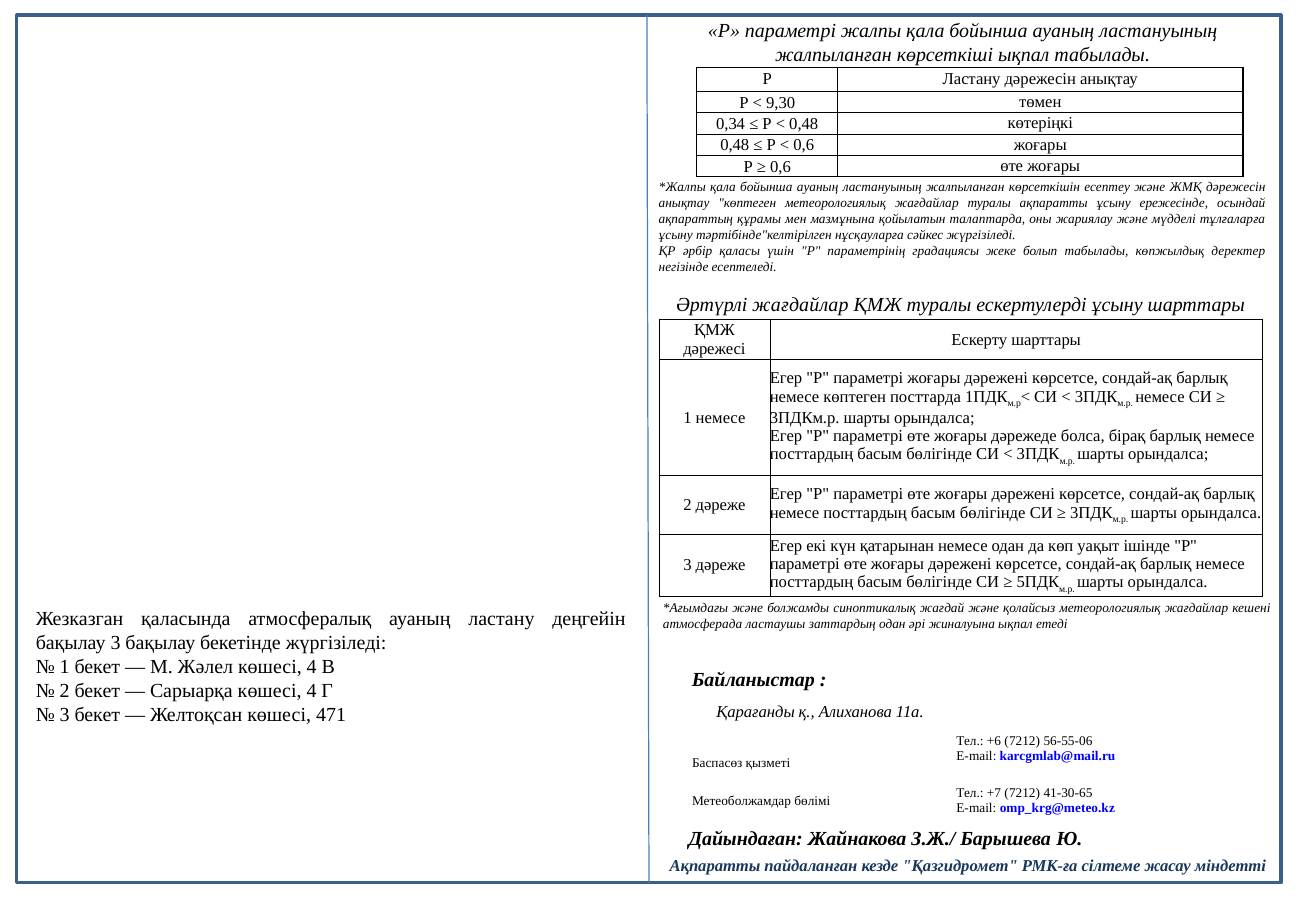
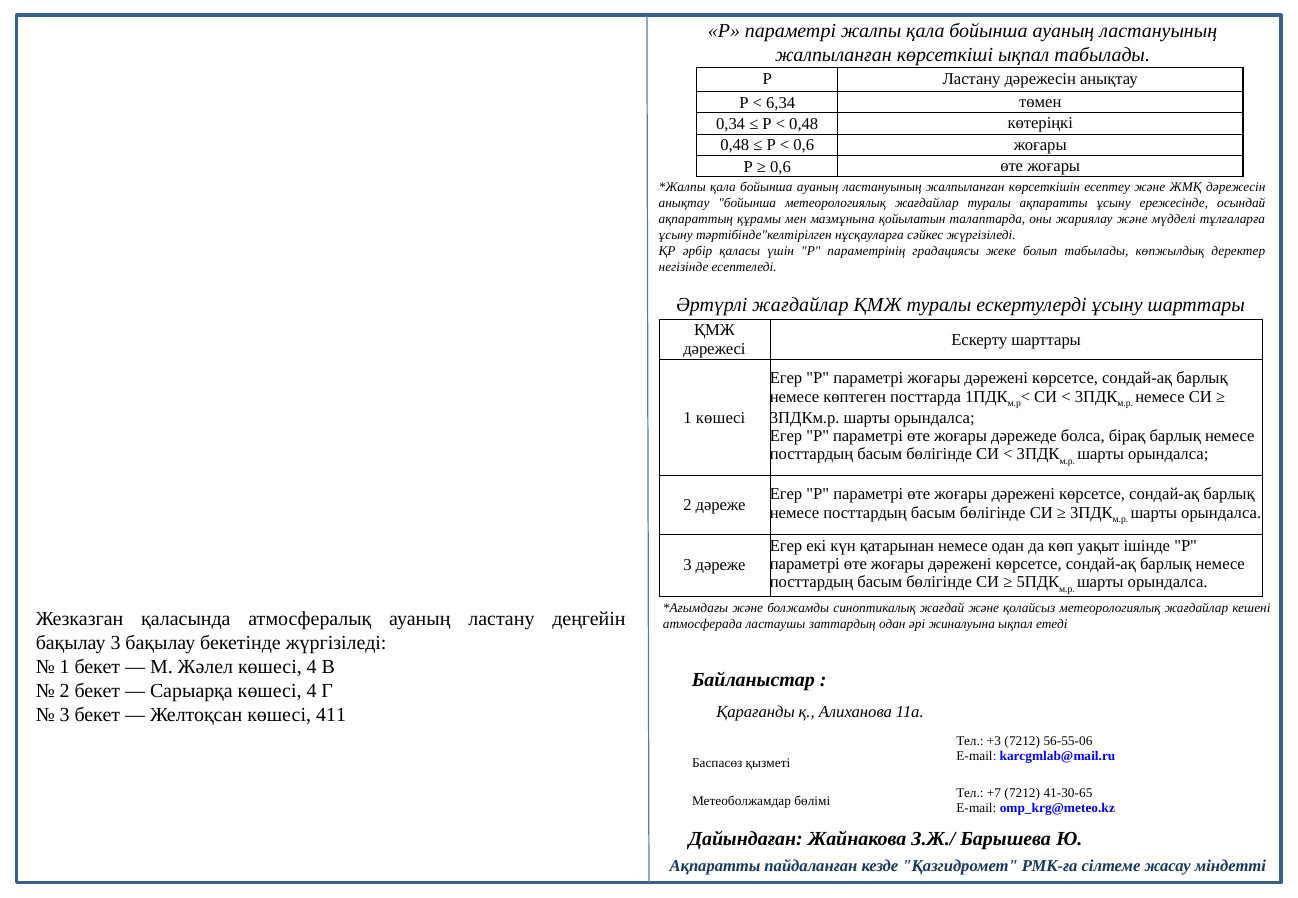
9,30: 9,30 -> 6,34 (781, 103)
анықтау көптеген: көптеген -> бойынша (747, 203)
1 немесе: немесе -> көшесі (721, 418)
471: 471 -> 411 (331, 715)
+6: +6 -> +3 (994, 742)
